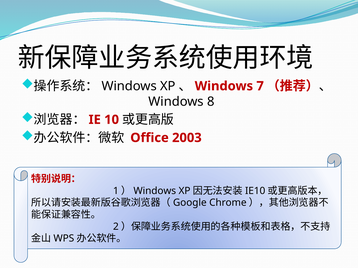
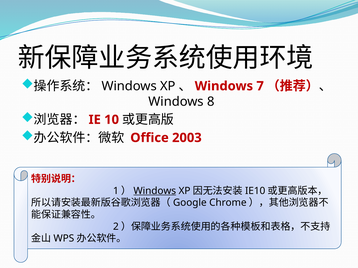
Windows underline: none -> present (155, 191)
